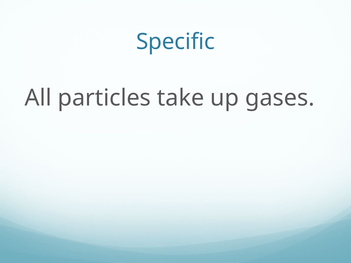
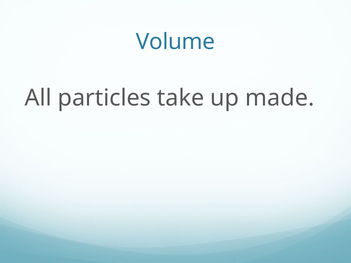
Specific: Specific -> Volume (176, 42)
gases: gases -> made (280, 98)
